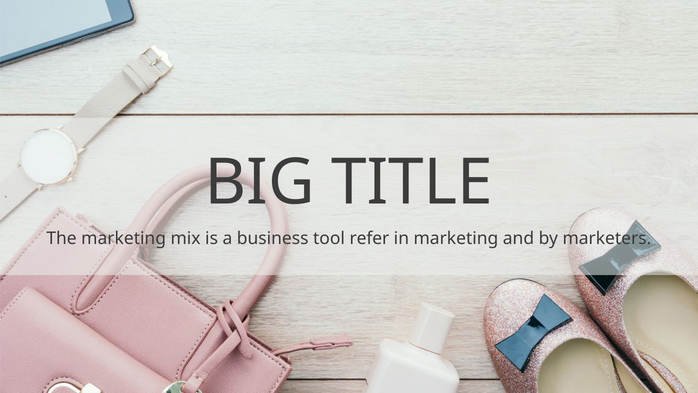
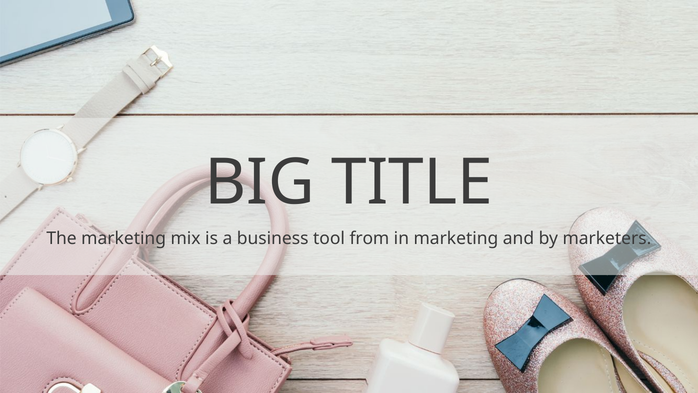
refer: refer -> from (369, 238)
